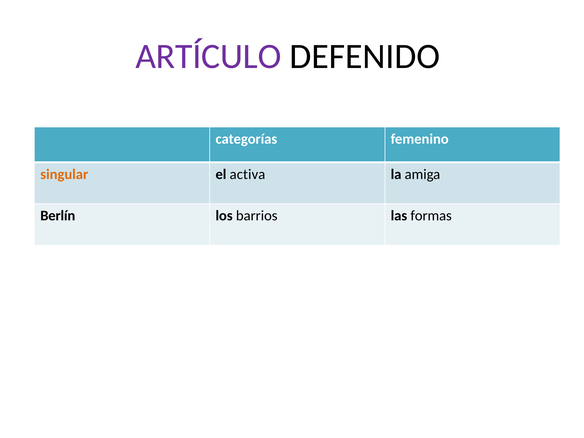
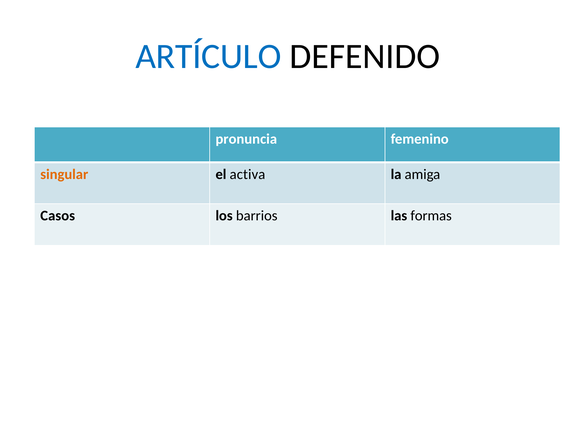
ARTÍCULO colour: purple -> blue (208, 57)
categorías: categorías -> pronuncia (246, 139)
Berlín: Berlín -> Casos (58, 216)
